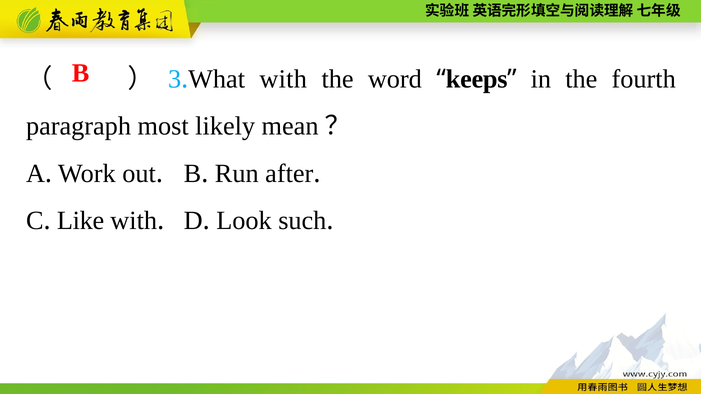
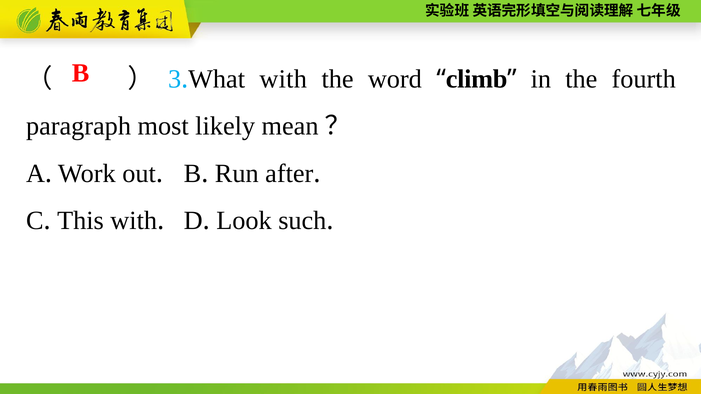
keeps: keeps -> climb (477, 79)
Like: Like -> This (80, 221)
